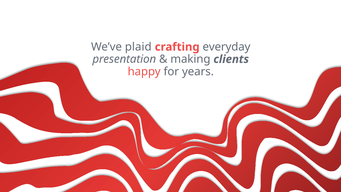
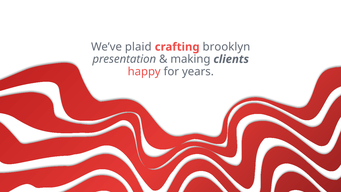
everyday: everyday -> brooklyn (226, 47)
